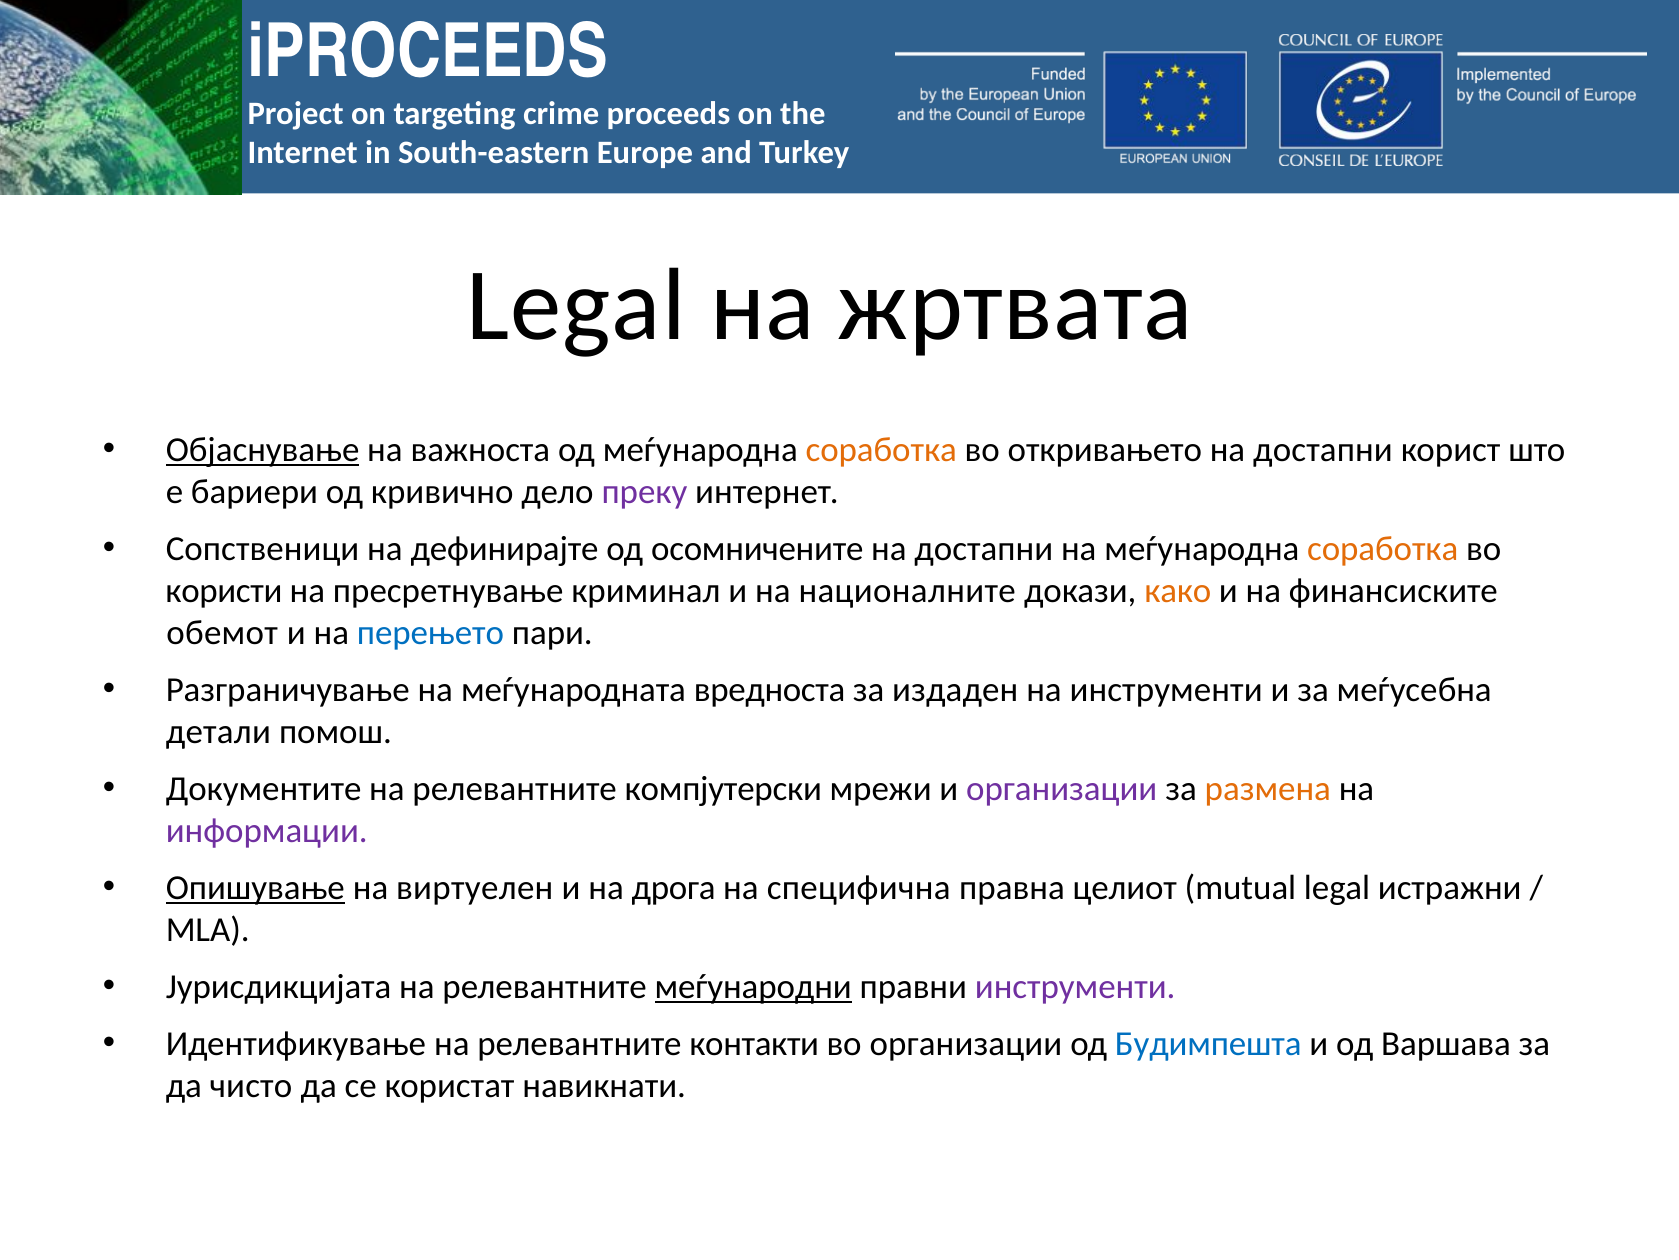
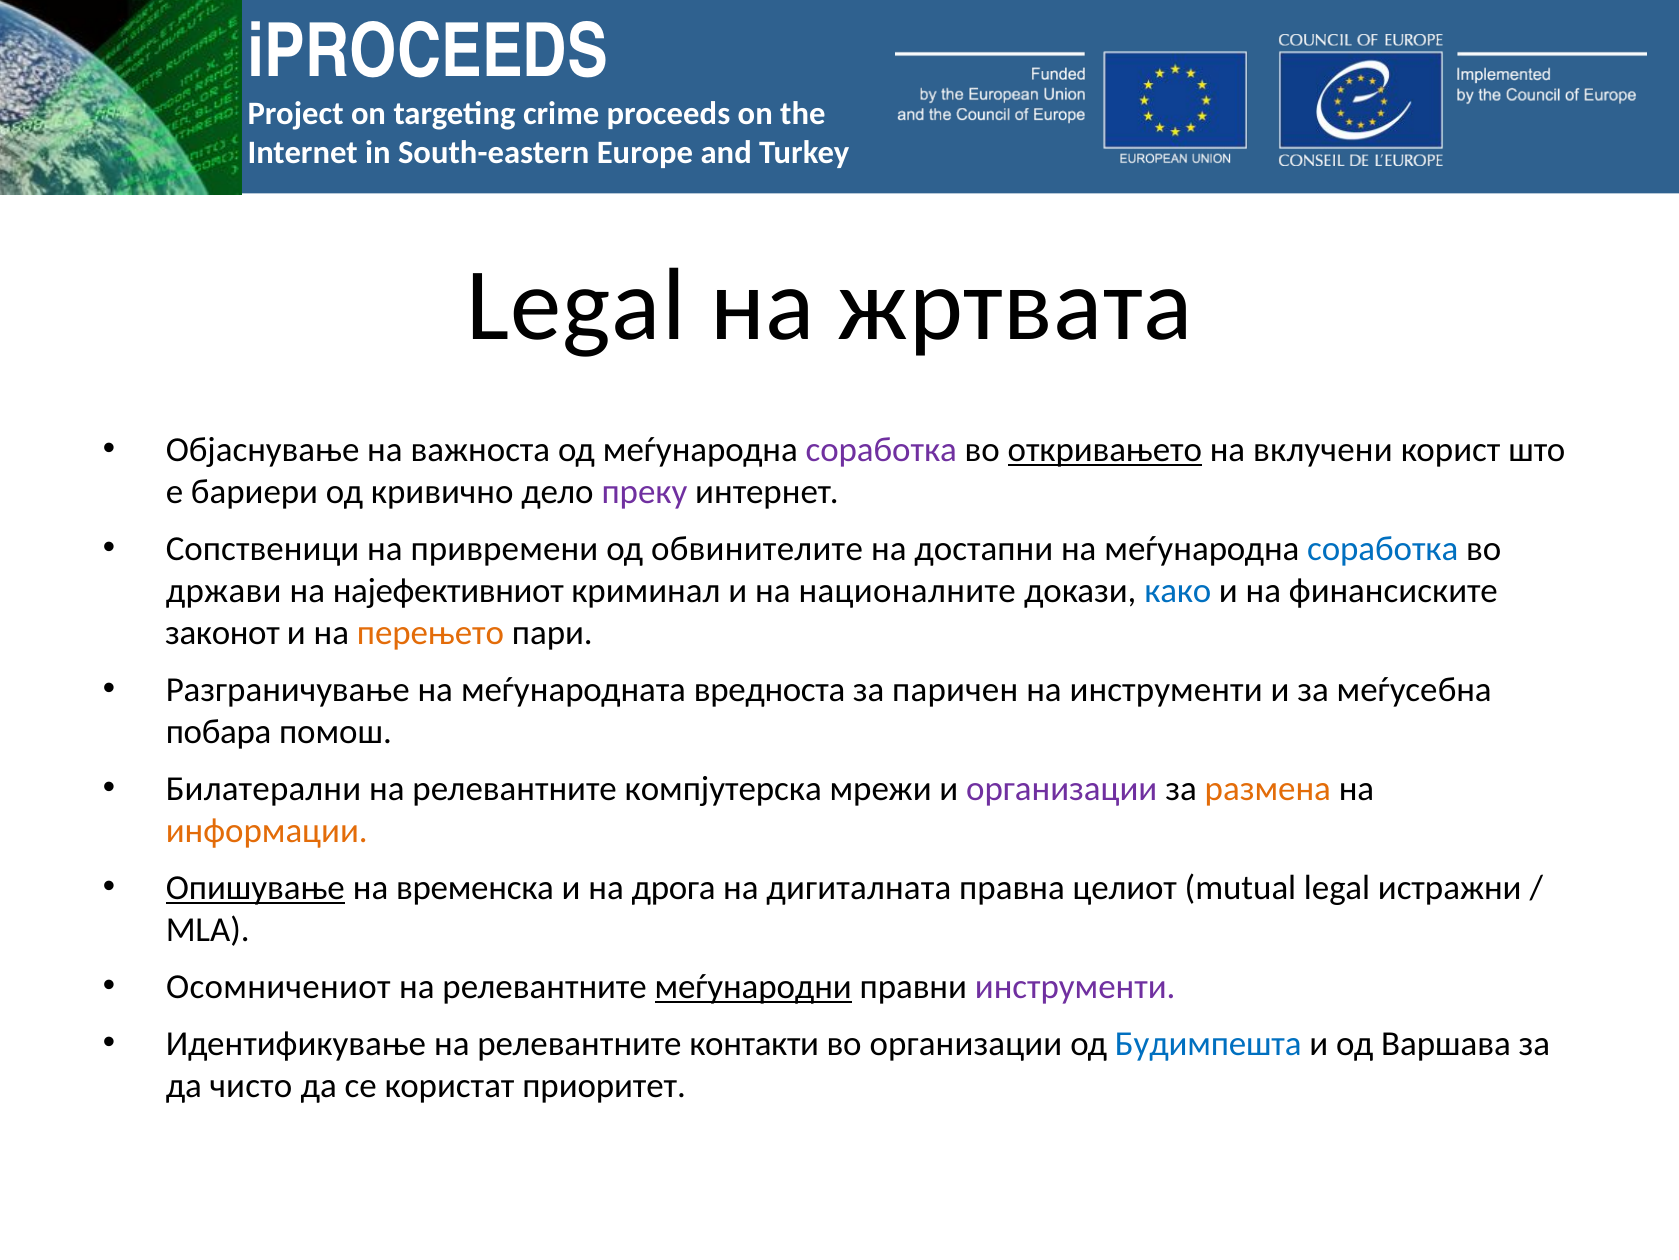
Објаснување underline: present -> none (263, 450)
соработка colour: orange -> purple (881, 450)
откривањето underline: none -> present (1105, 450)
достапни: достапни -> вклучени (1323, 450)
дефинирајте: дефинирајте -> привремени (504, 549)
осомничените: осомничените -> обвинителите (757, 549)
соработка colour: orange -> blue (1383, 549)
користи: користи -> држави (224, 591)
пресретнување: пресретнување -> најефективниот (448, 591)
како colour: orange -> blue (1178, 591)
обемот: обемот -> законот (223, 633)
перењето colour: blue -> orange (430, 633)
издаден: издаден -> паричен (955, 690)
детали: детали -> побара (219, 732)
Документите: Документите -> Билатерални (264, 788)
компјутерски: компјутерски -> компјутерска (723, 788)
информации colour: purple -> orange (267, 830)
виртуелен: виртуелен -> временска (475, 887)
специфична: специфична -> дигиталната (859, 887)
Јурисдикцијата: Јурисдикцијата -> Осомничениот (278, 986)
навикнати: навикнати -> приоритет (604, 1085)
